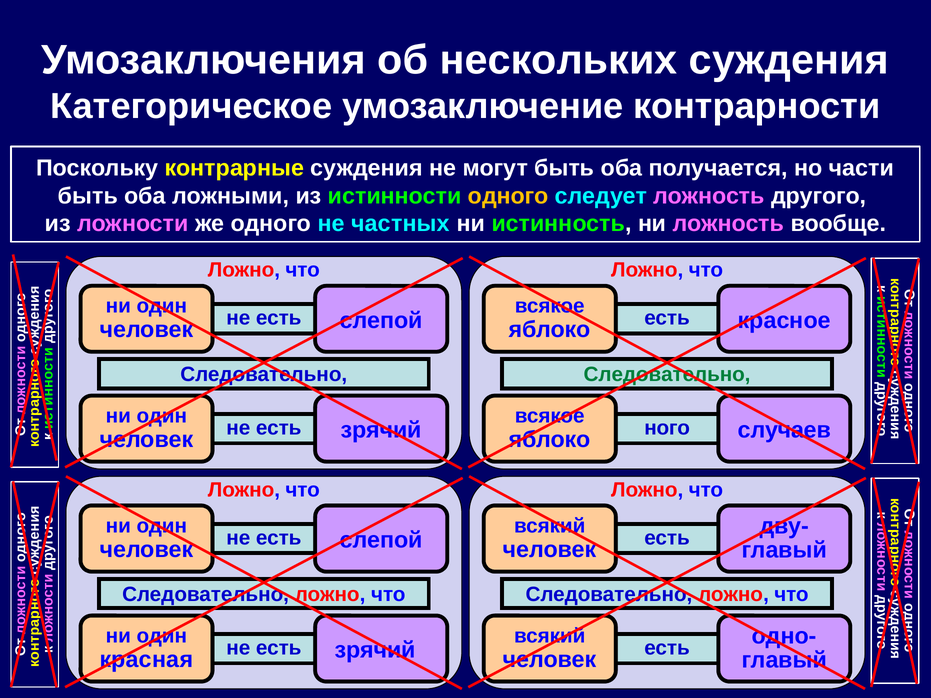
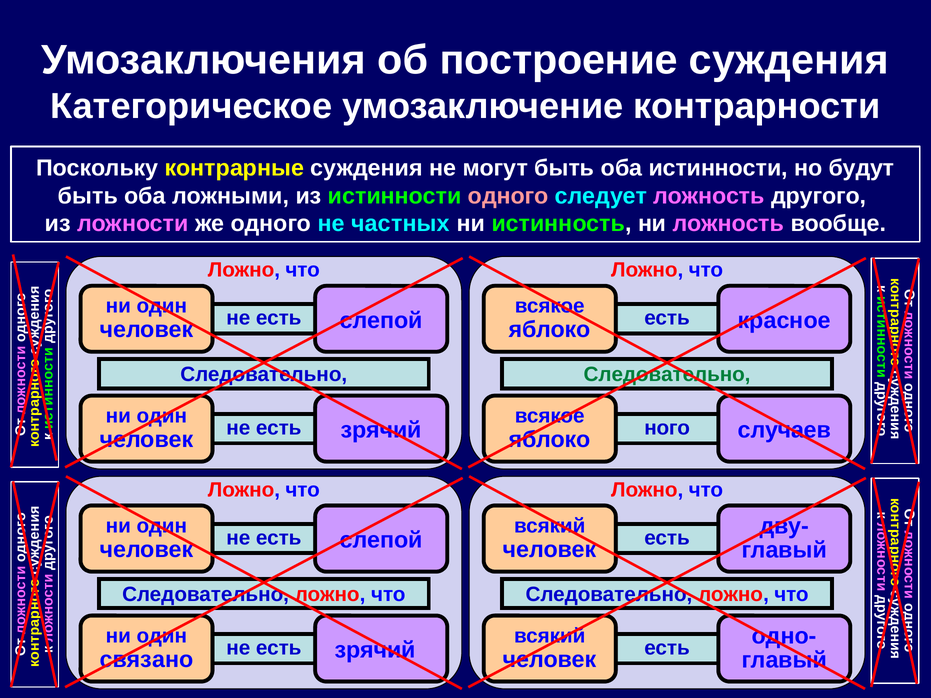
нескольких: нескольких -> построение (559, 60)
оба получается: получается -> истинности (718, 168)
части: части -> будут (862, 168)
одного colour: yellow -> pink (508, 196)
красная: красная -> связано (146, 660)
